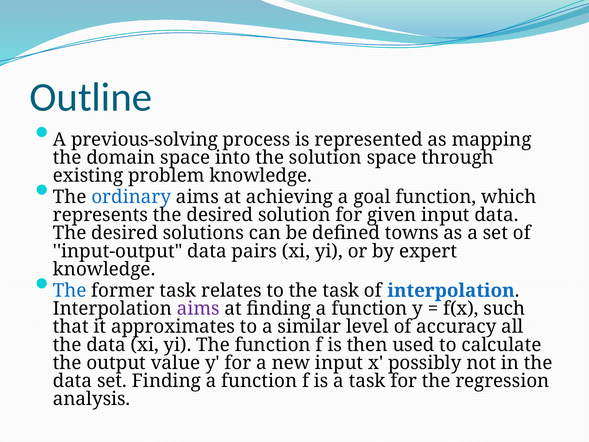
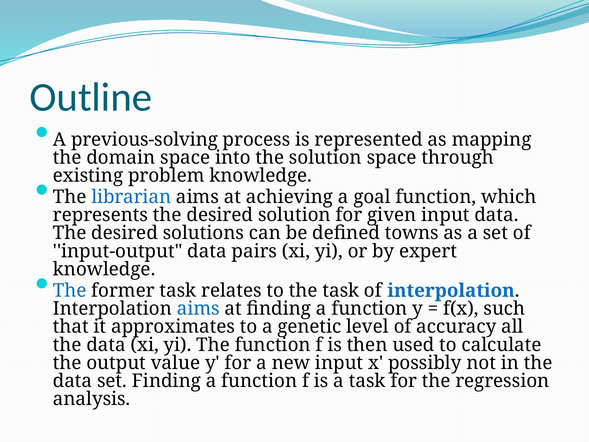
ordinary: ordinary -> librarian (131, 197)
aims colour: purple -> blue (198, 309)
similar: similar -> genetic (309, 327)
